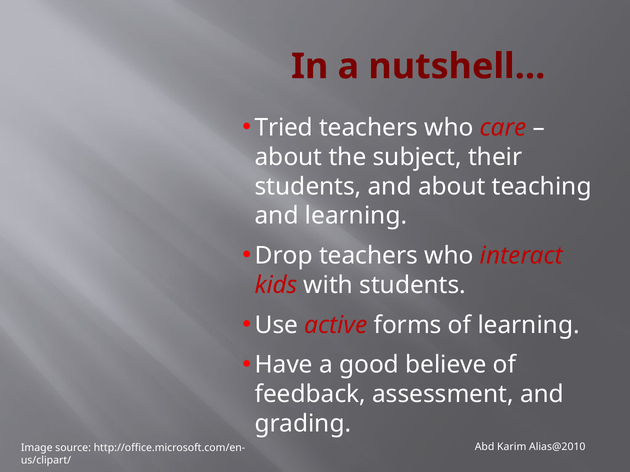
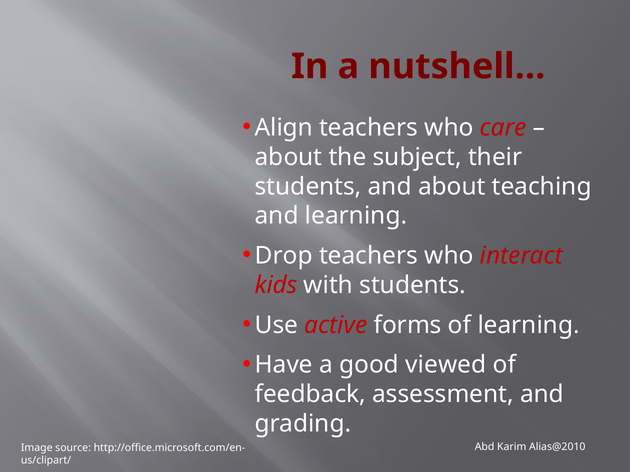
Tried: Tried -> Align (284, 128)
believe: believe -> viewed (446, 365)
